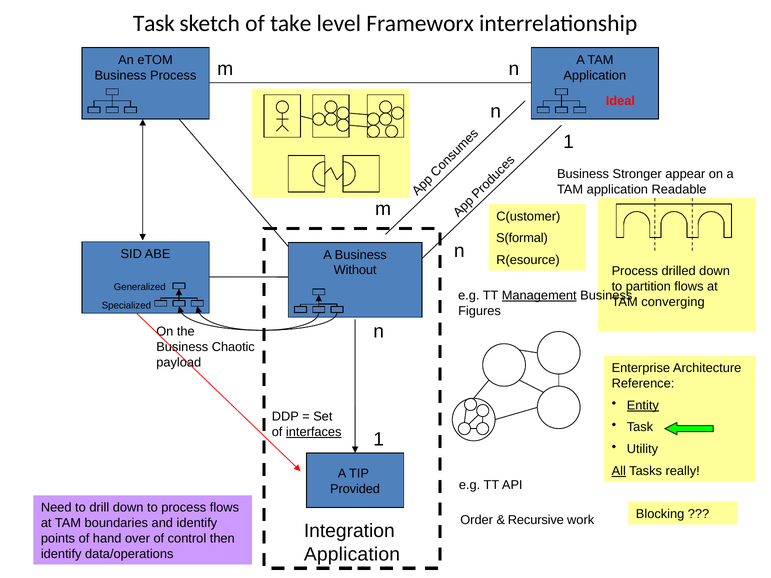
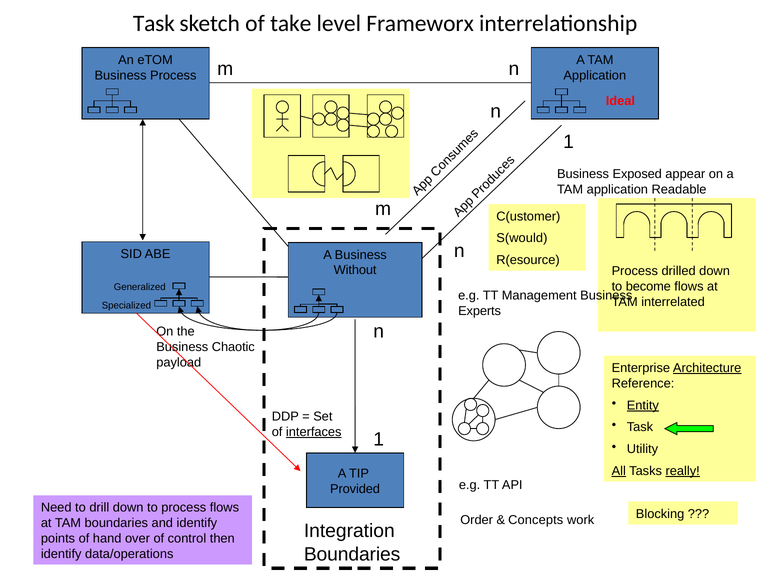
Stronger: Stronger -> Exposed (637, 174)
S(formal: S(formal -> S(would (522, 238)
partition: partition -> become (648, 287)
Management underline: present -> none (539, 296)
converging: converging -> interrelated (673, 302)
Figures: Figures -> Experts (480, 311)
Architecture underline: none -> present (707, 368)
really underline: none -> present (683, 471)
Recursive: Recursive -> Concepts (536, 520)
Application: Application -> Boundaries (352, 554)
